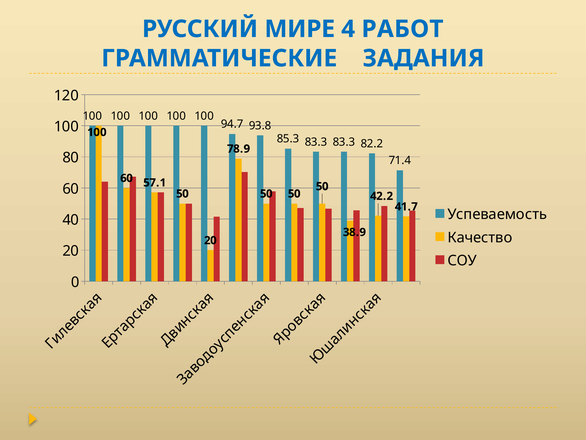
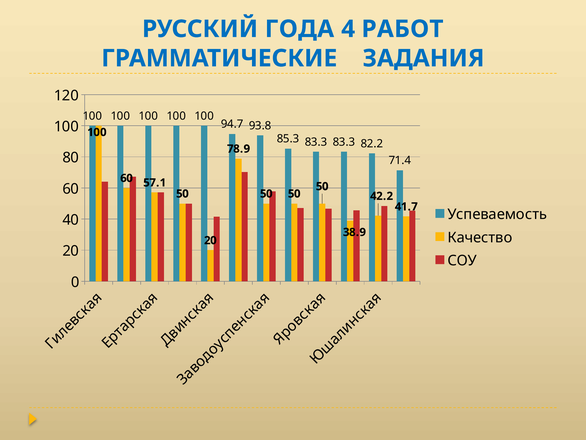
МИРЕ: МИРЕ -> ГОДА (299, 29)
